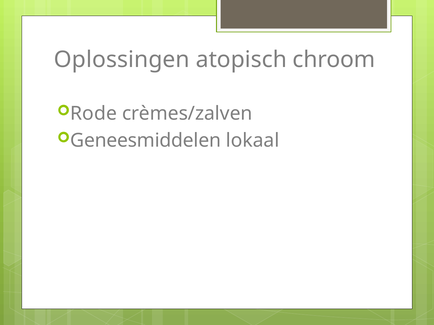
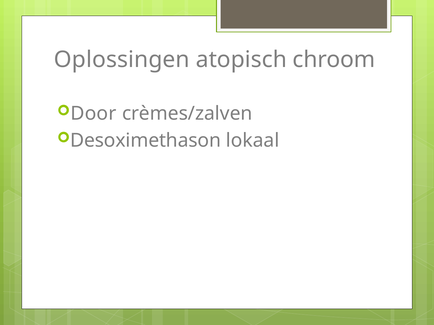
Rode: Rode -> Door (93, 114)
Geneesmiddelen: Geneesmiddelen -> Desoximethason (146, 141)
